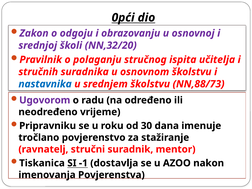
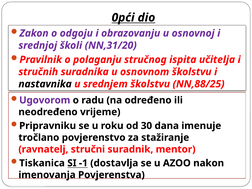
NN,32/20: NN,32/20 -> NN,31/20 (111, 45)
nastavnika colour: blue -> black (45, 84)
NN,88/73: NN,88/73 -> NN,88/25 (199, 84)
